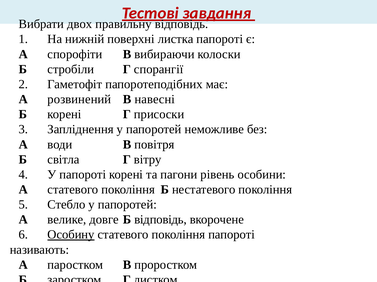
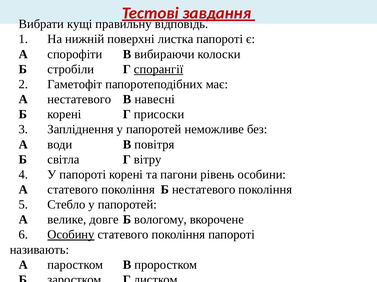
двох: двох -> кущі (80, 24)
спорангії underline: none -> present (159, 69)
А розвинений: розвинений -> нестатевого (79, 100)
Б відповідь: відповідь -> вологому (161, 220)
